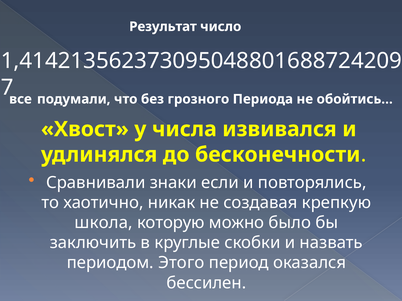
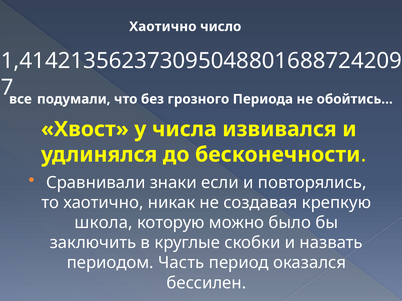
Результат: Результат -> Хаотично (163, 27)
Этого: Этого -> Часть (181, 263)
